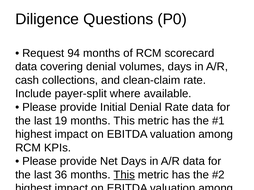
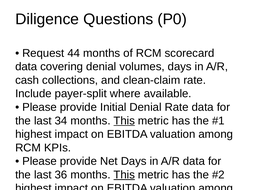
94: 94 -> 44 (74, 53)
19: 19 -> 34 (61, 121)
This underline: none -> present (124, 121)
